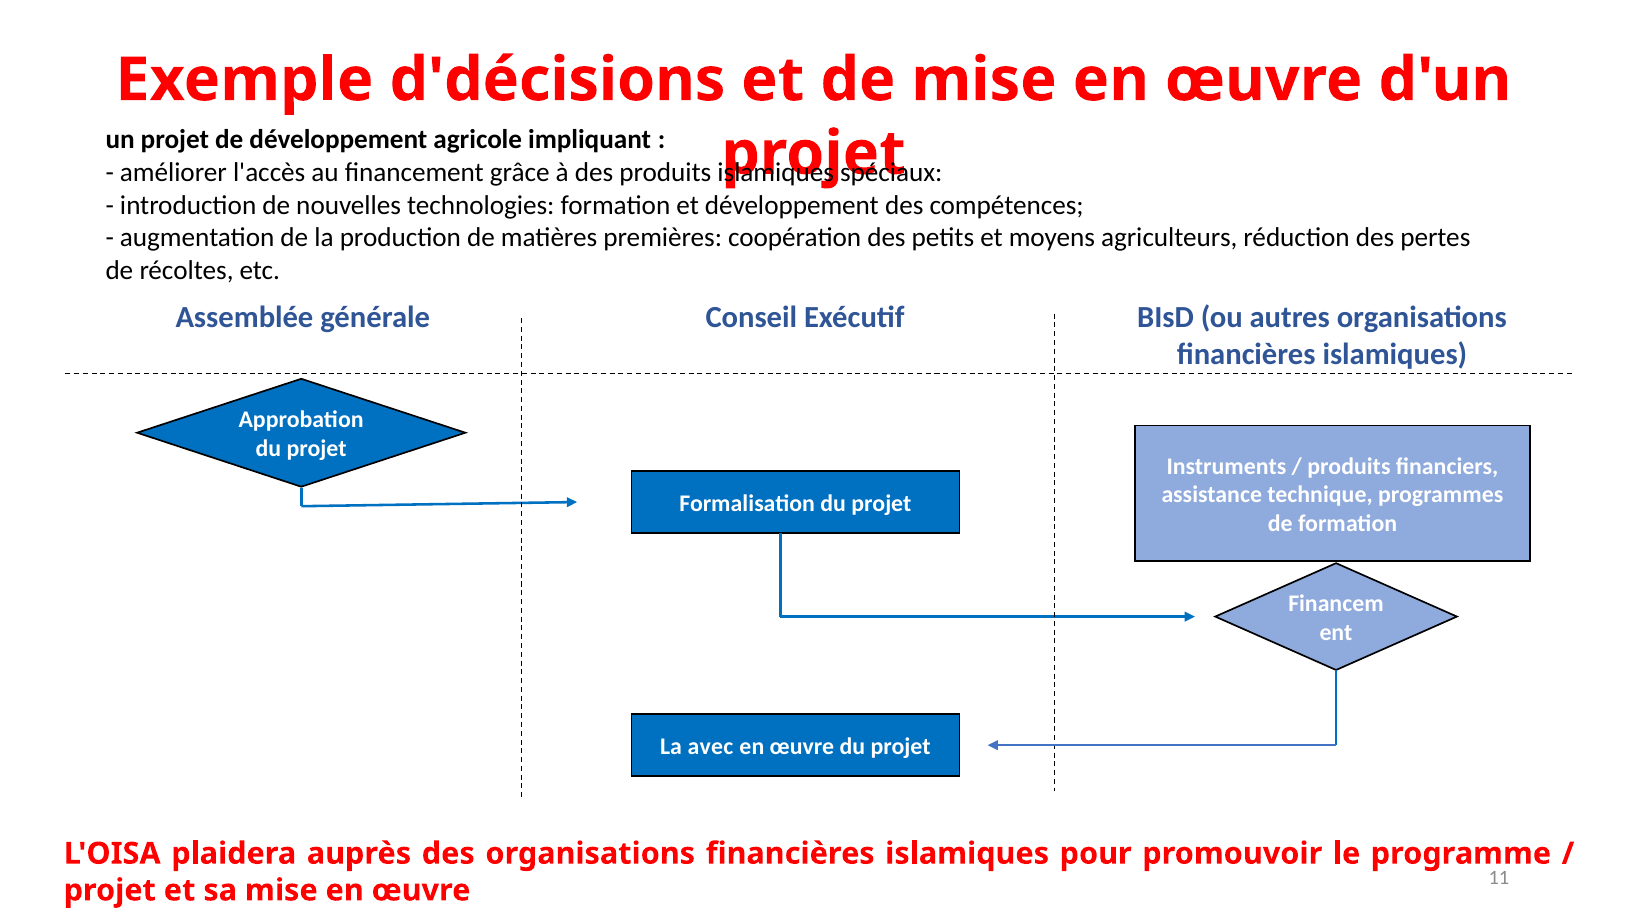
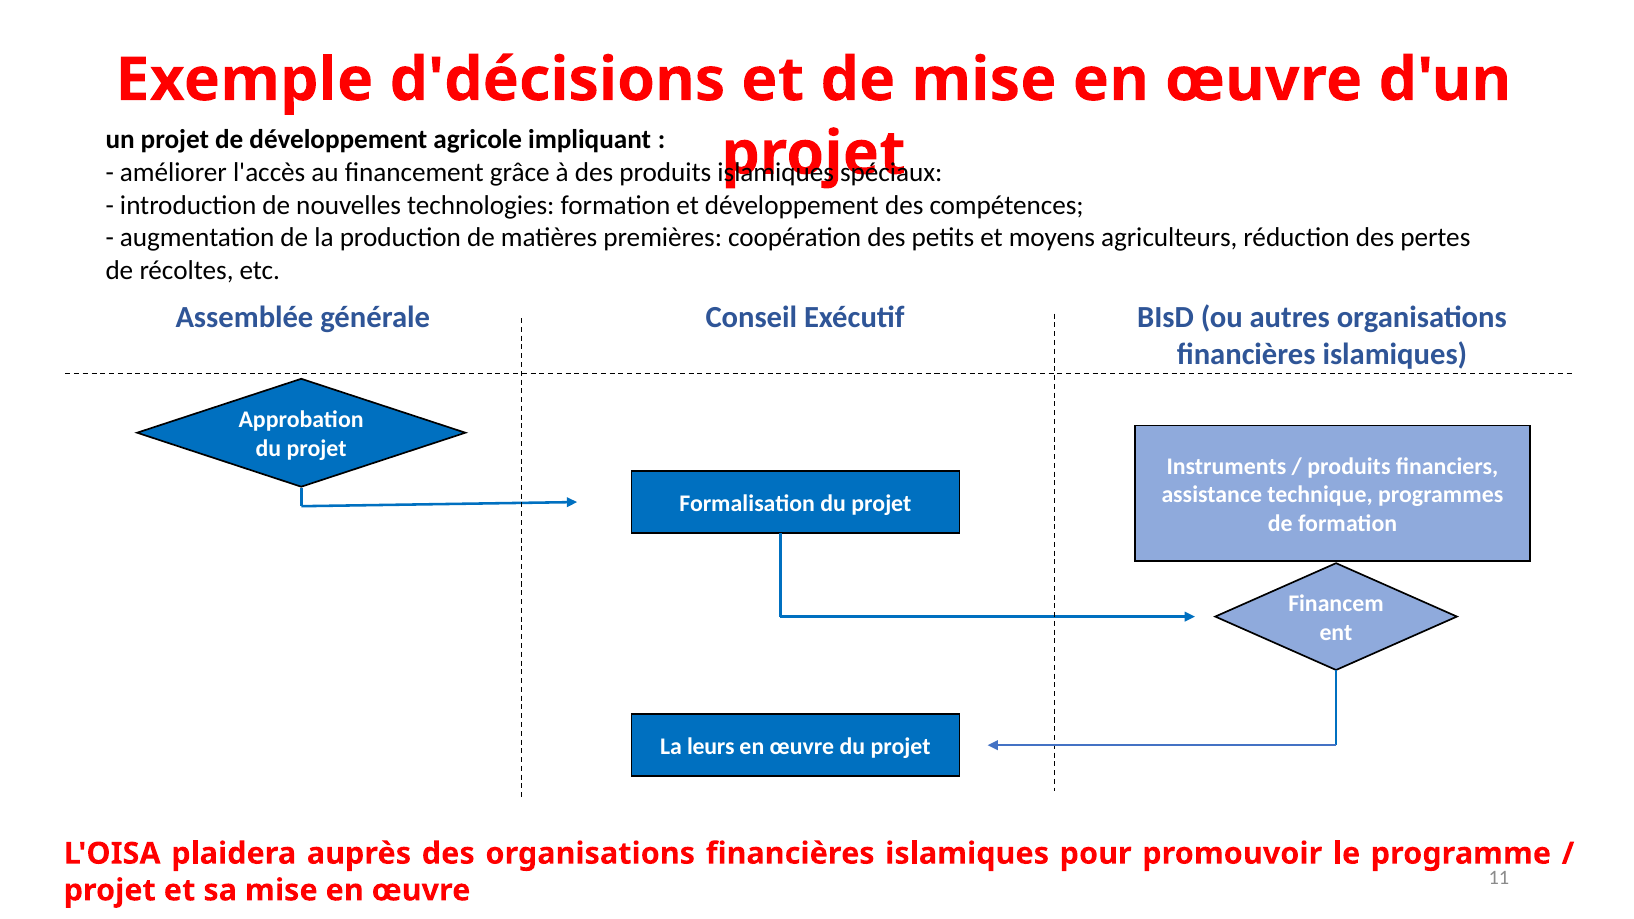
avec: avec -> leurs (711, 747)
